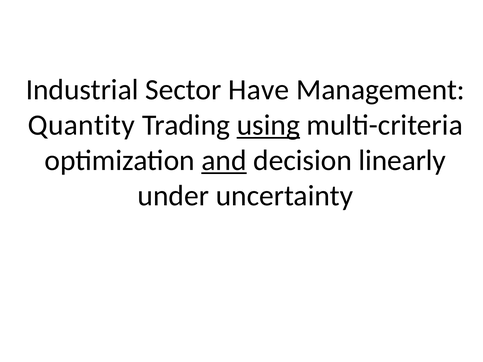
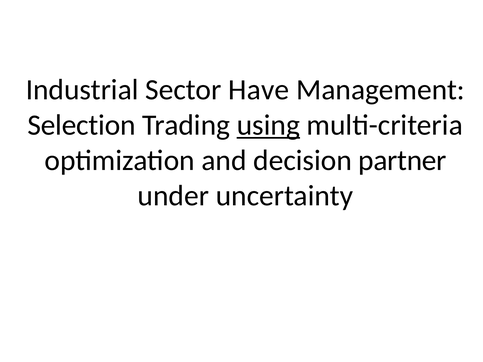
Quantity: Quantity -> Selection (82, 125)
and underline: present -> none (224, 161)
linearly: linearly -> partner (402, 161)
